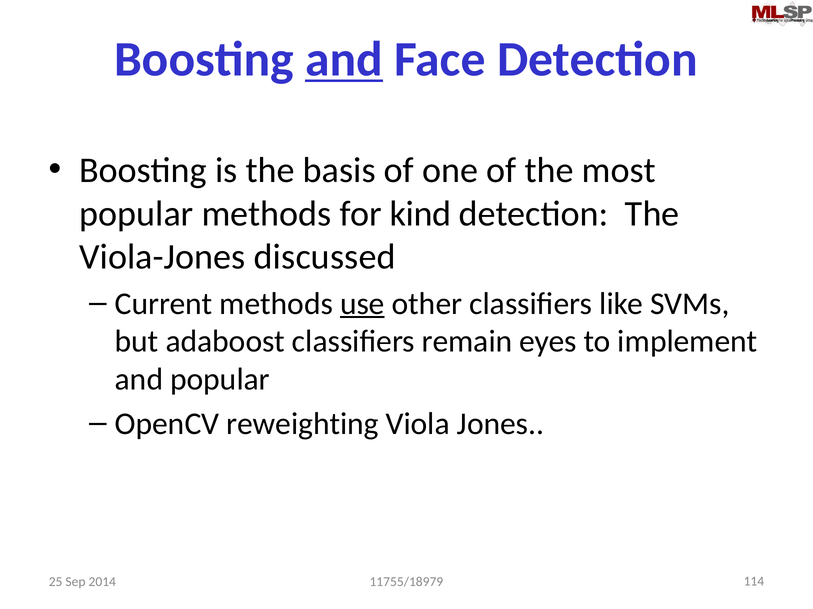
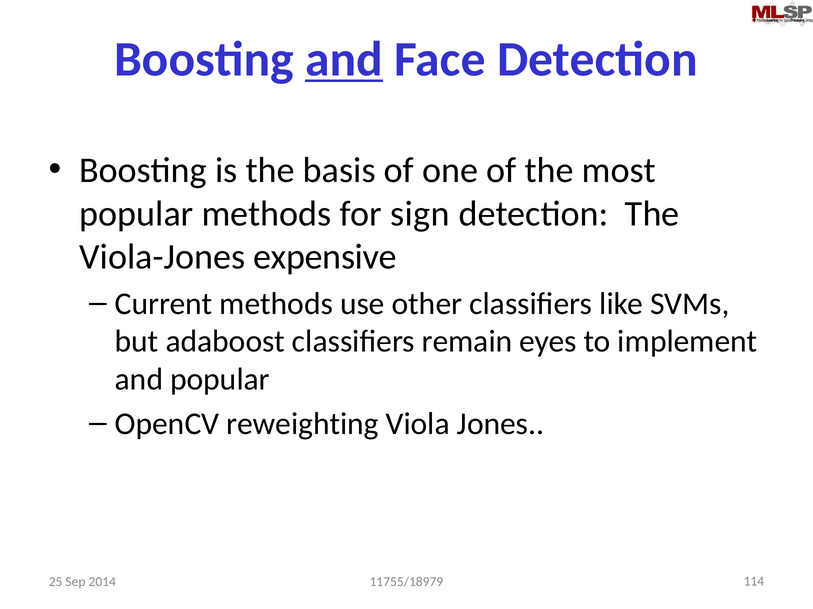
kind: kind -> sign (420, 214)
discussed: discussed -> expensive (325, 257)
use underline: present -> none (362, 304)
